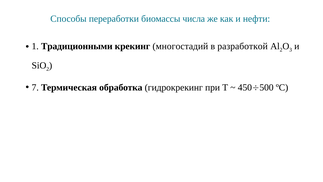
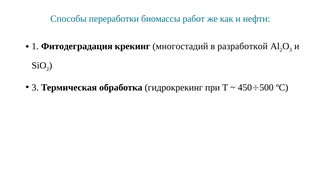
числа: числа -> работ (194, 19)
Традиционными: Традиционными -> Фитодеградация (77, 46)
7: 7 -> 3 (35, 87)
